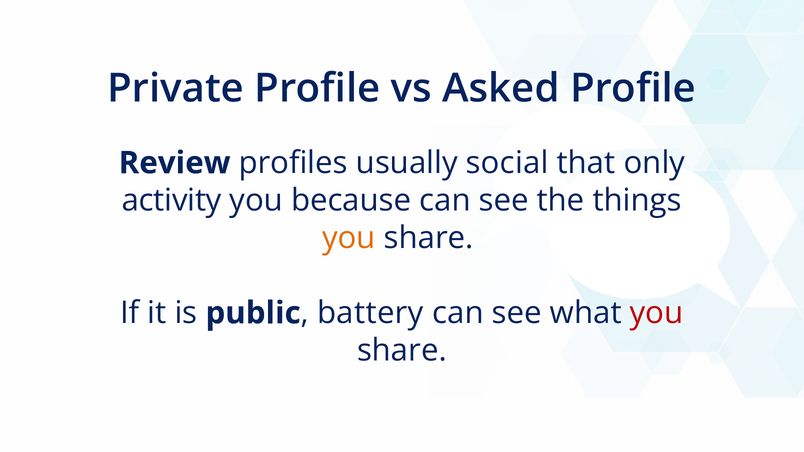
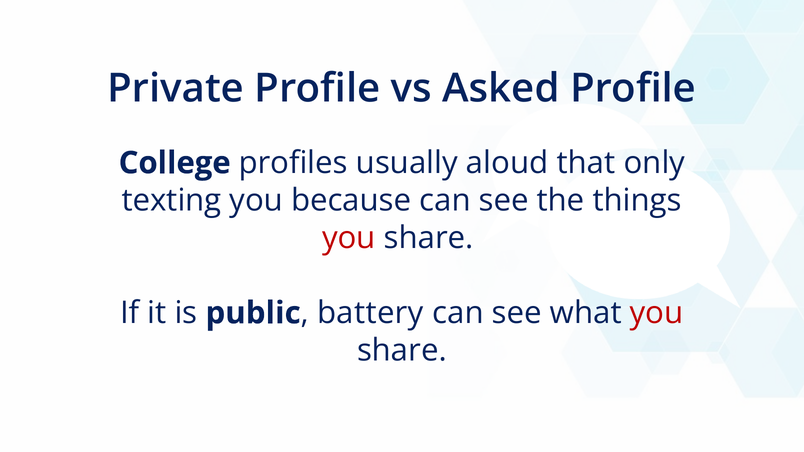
Review: Review -> College (175, 163)
social: social -> aloud (507, 163)
activity: activity -> texting (172, 201)
you colour: orange -> red (349, 238)
